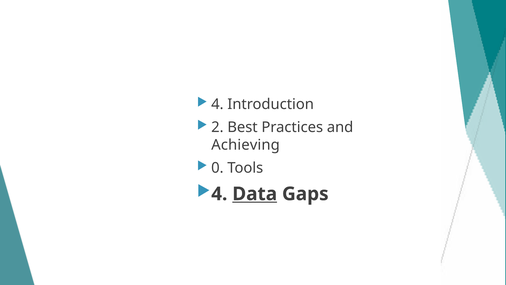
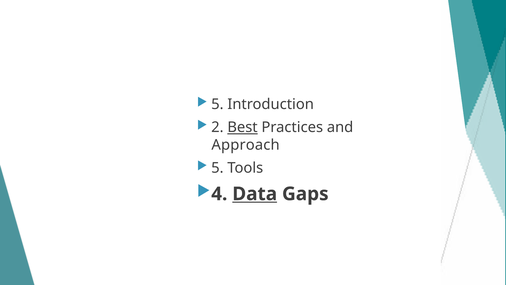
4: 4 -> 5 (217, 104)
Best underline: none -> present (243, 127)
Achieving: Achieving -> Approach (246, 145)
0: 0 -> 5 (217, 168)
